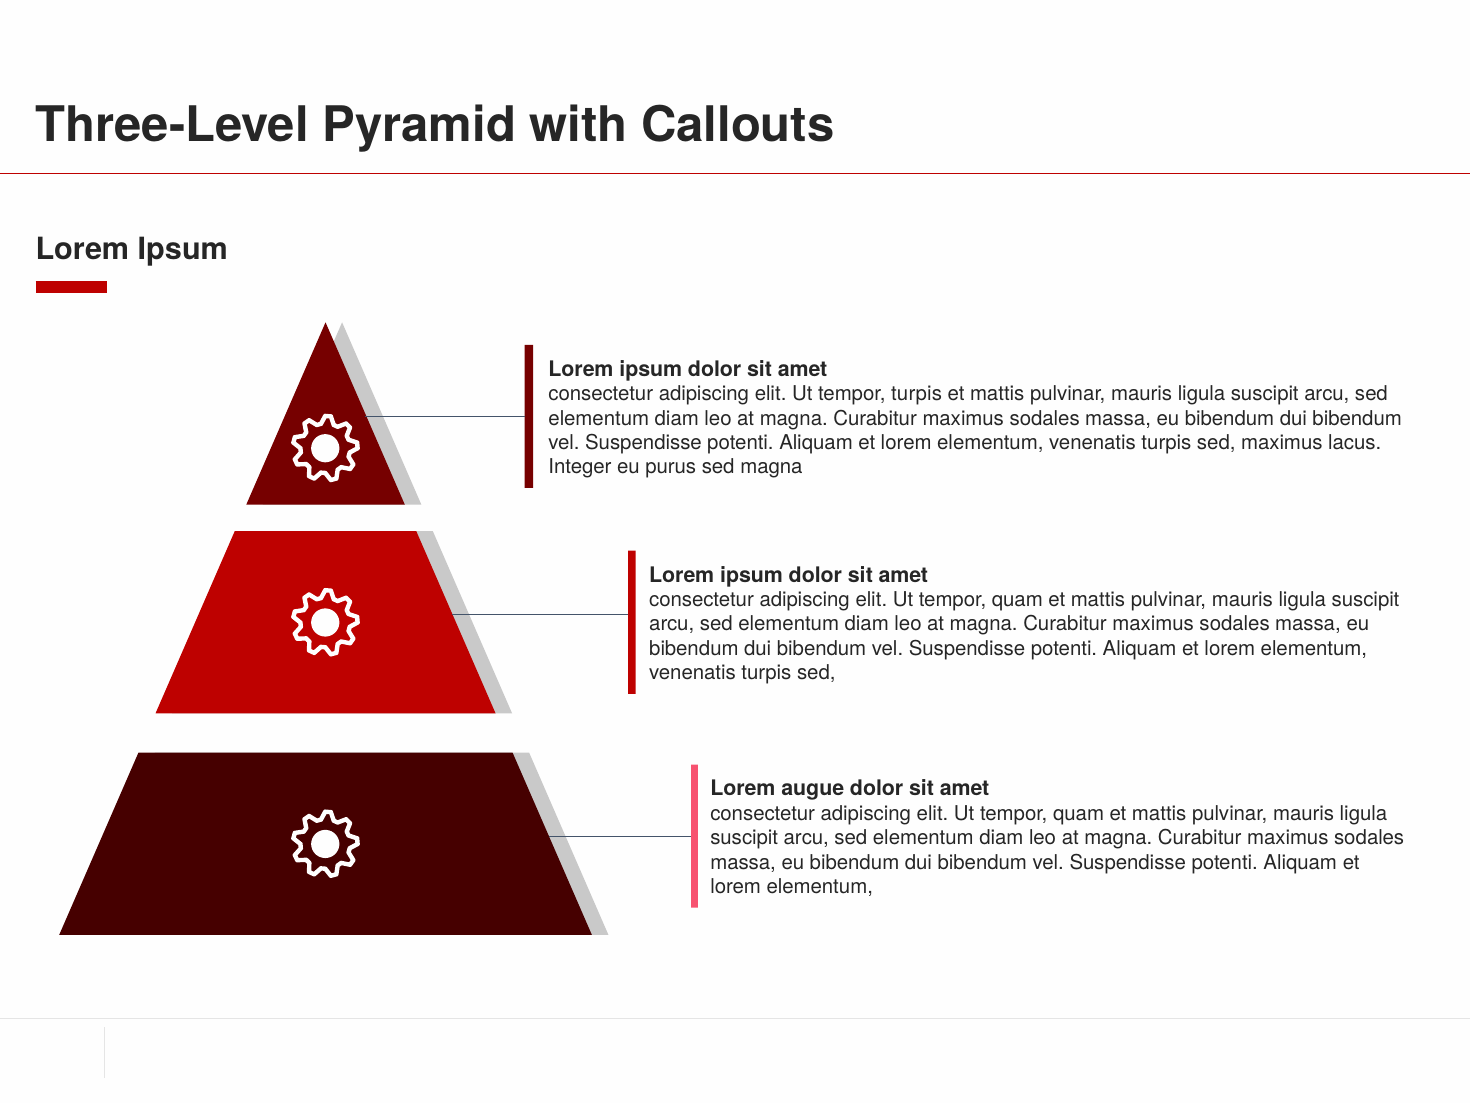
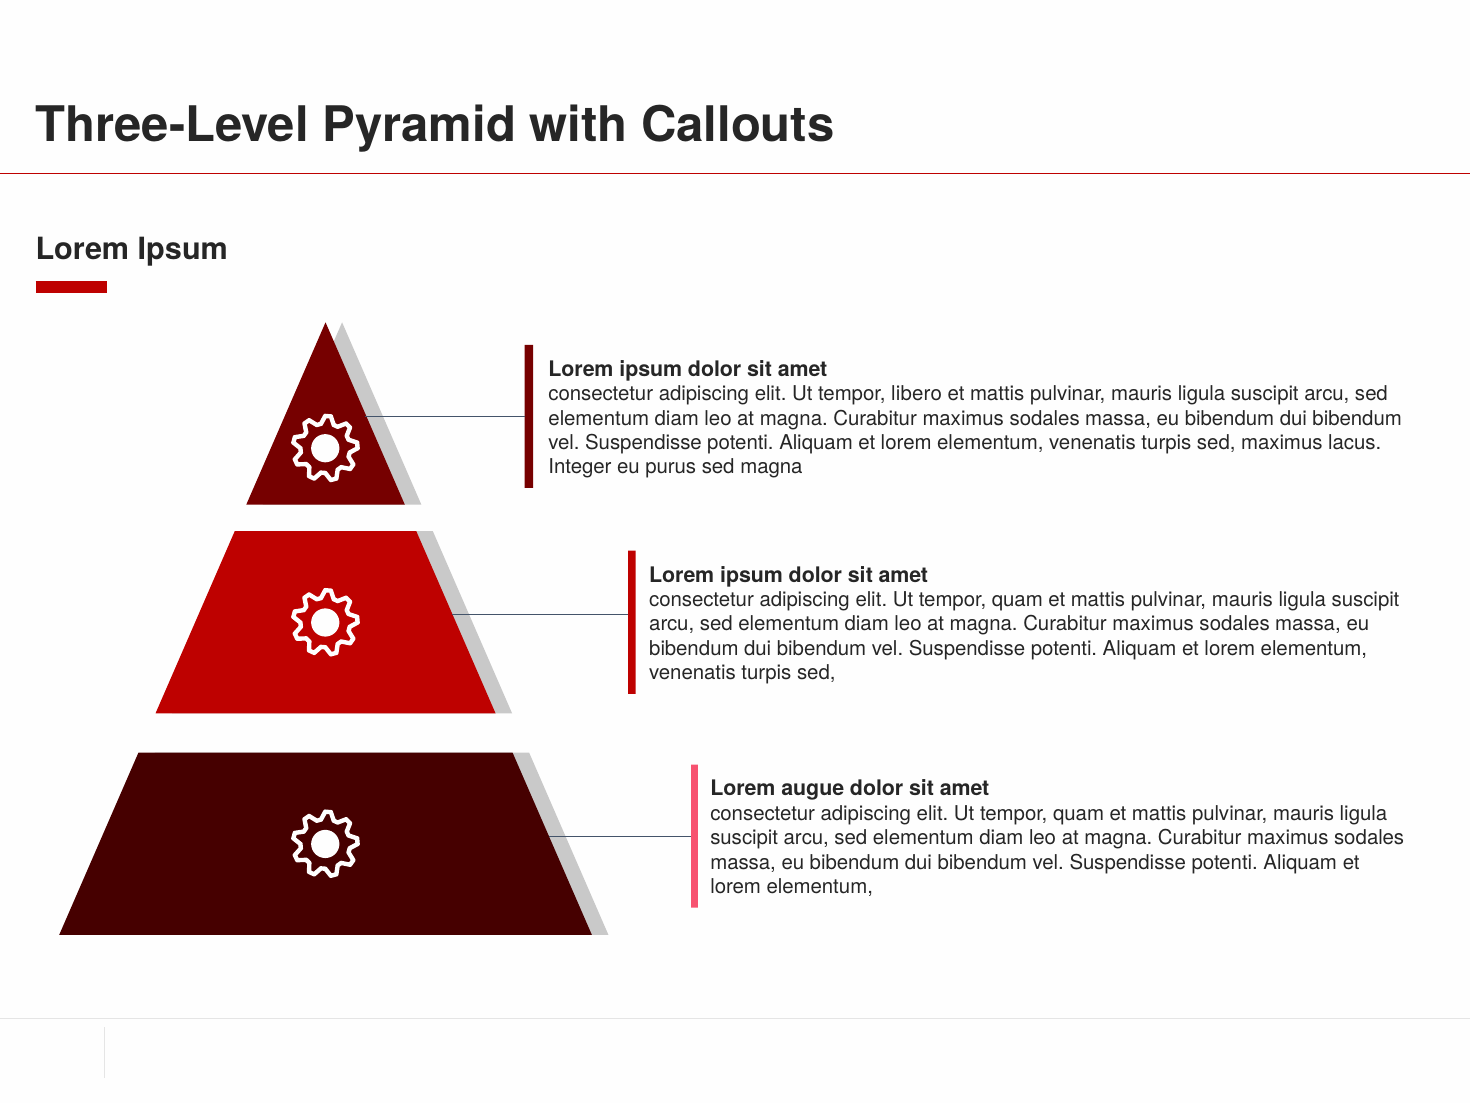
tempor turpis: turpis -> libero (917, 394)
